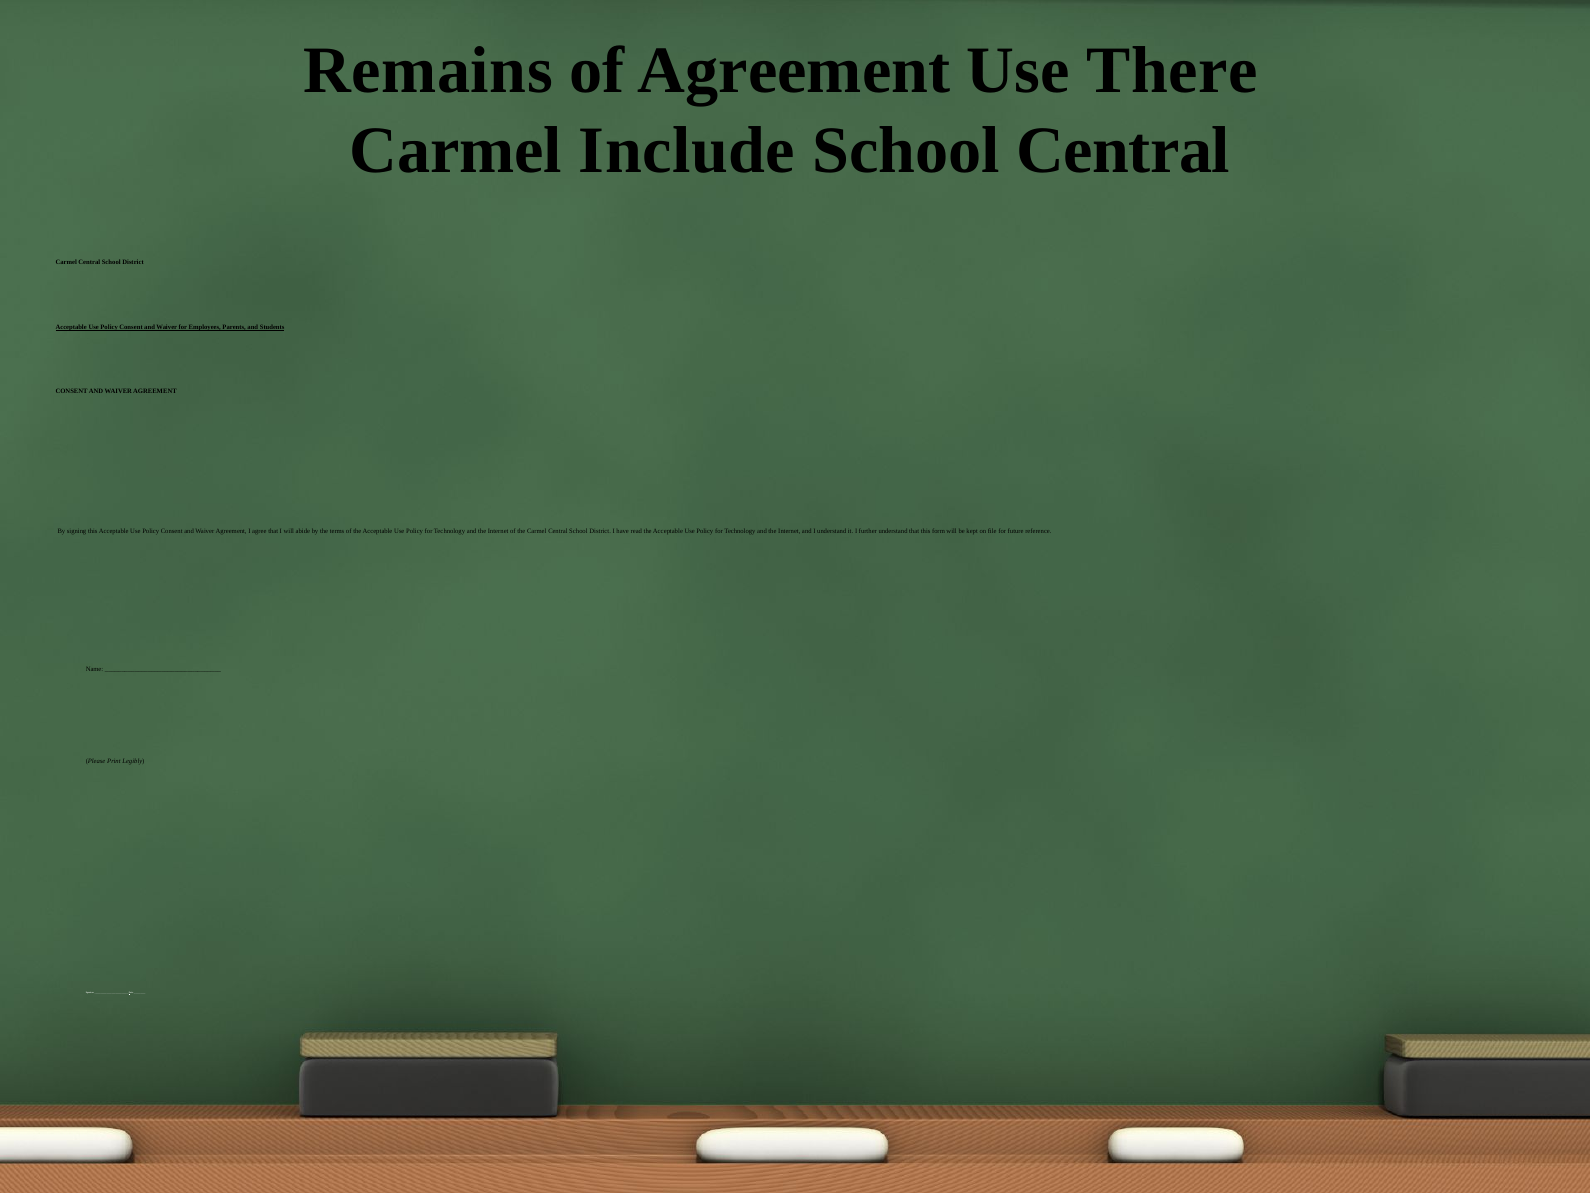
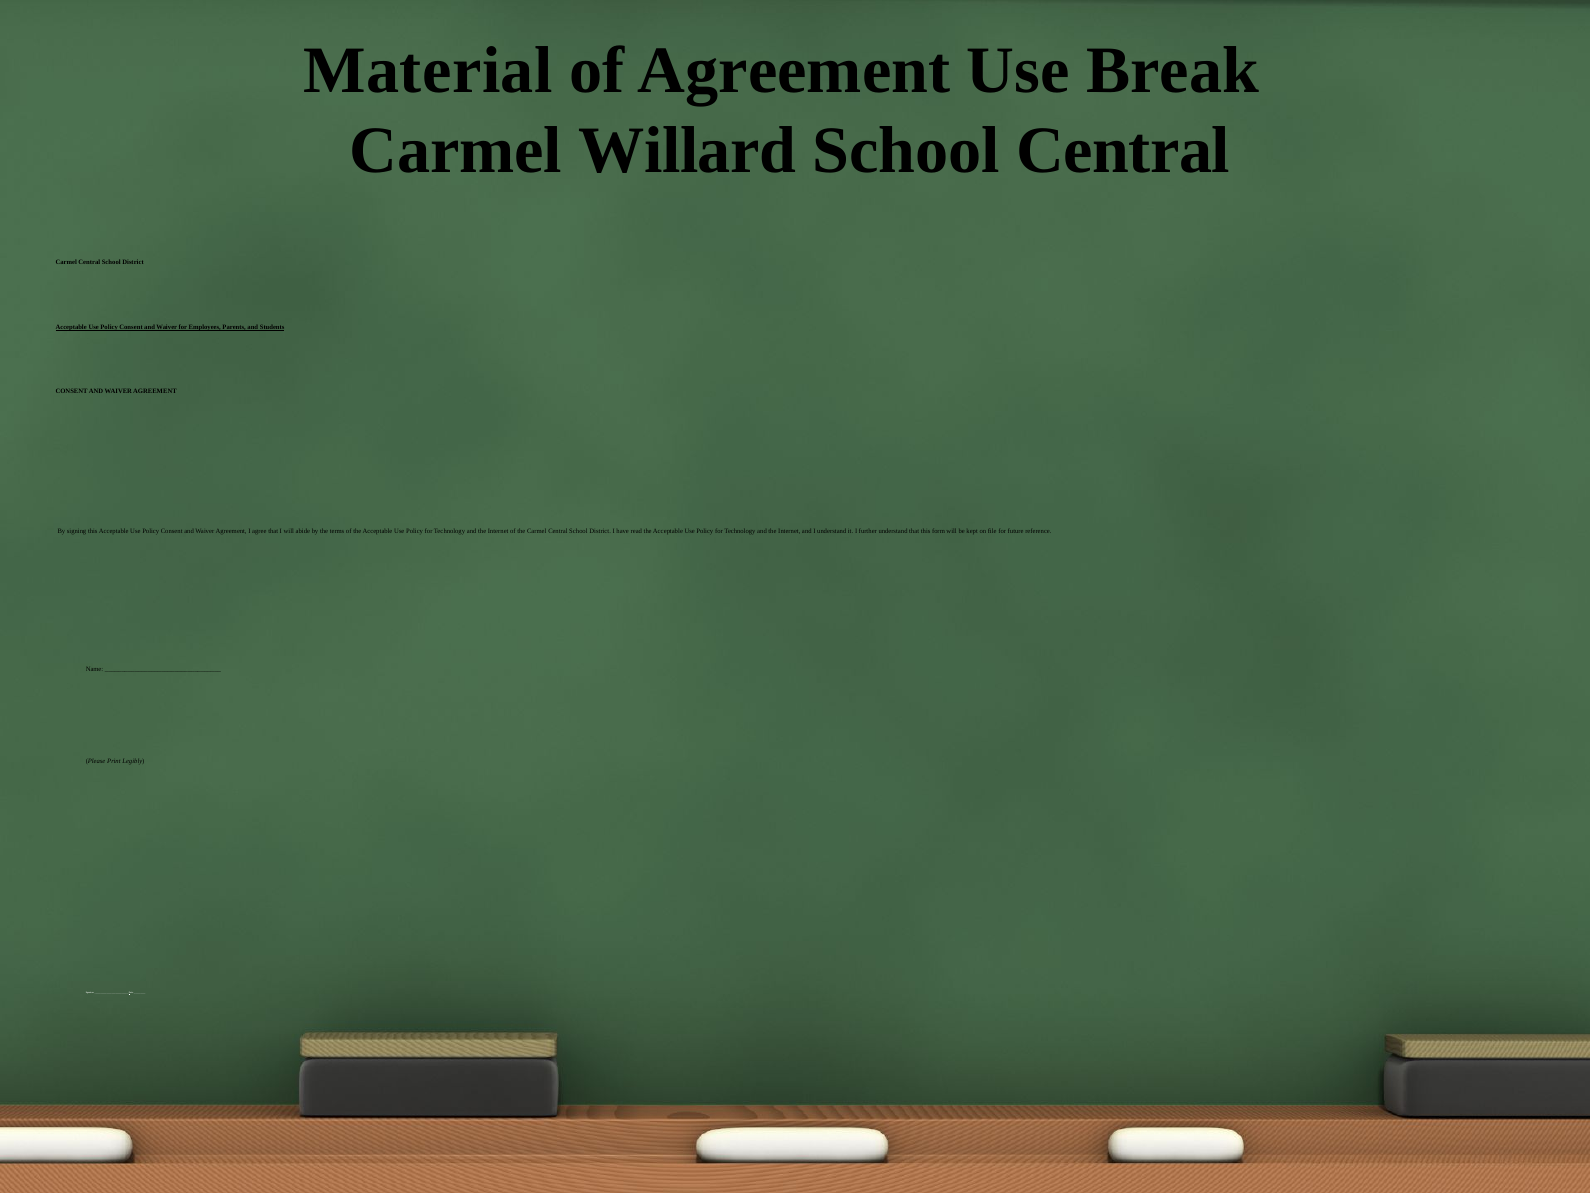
Remains: Remains -> Material (428, 71)
There: There -> Break (1173, 71)
Include: Include -> Willard (688, 150)
